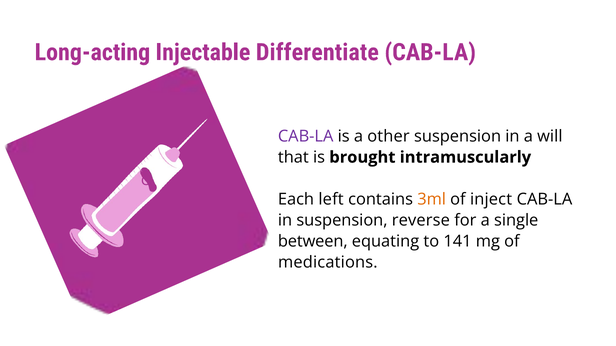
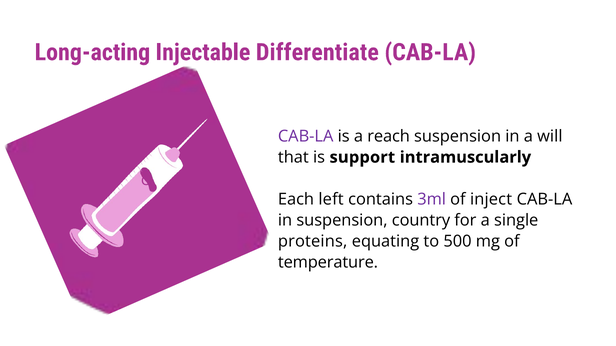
other: other -> reach (389, 136)
brought: brought -> support (362, 158)
3ml colour: orange -> purple (432, 200)
reverse: reverse -> country (421, 221)
between: between -> proteins (313, 242)
141: 141 -> 500 (458, 242)
medications: medications -> temperature (328, 263)
